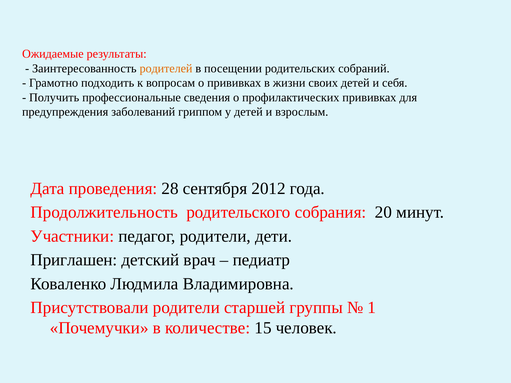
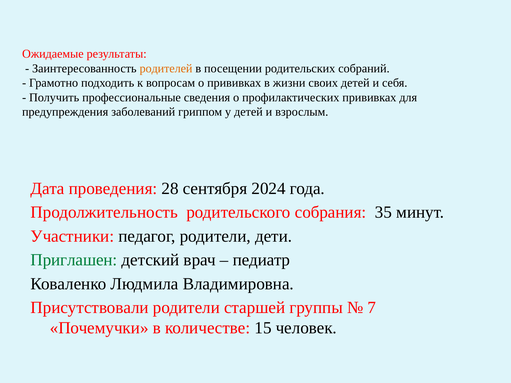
2012: 2012 -> 2024 (269, 189)
20: 20 -> 35 (384, 212)
Приглашен colour: black -> green (74, 260)
1: 1 -> 7 (372, 308)
